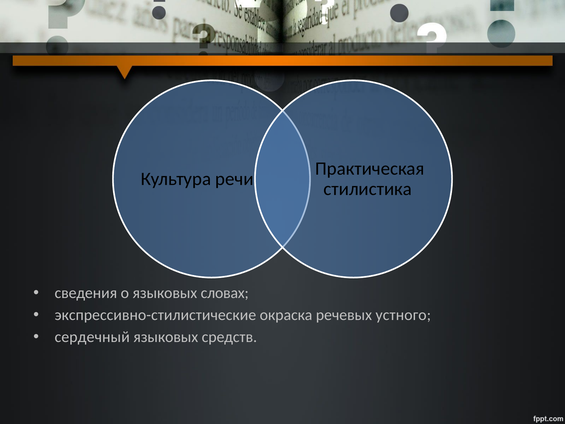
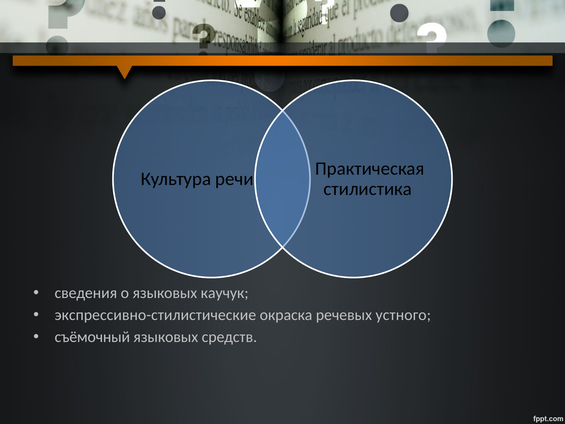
словах: словах -> каучук (225, 293)
сердечный: сердечный -> съёмочный (92, 337)
